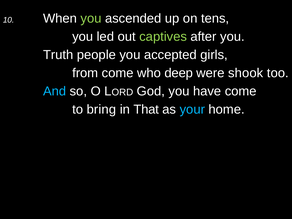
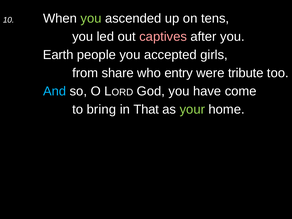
captives colour: light green -> pink (163, 37)
Truth: Truth -> Earth (58, 55)
from come: come -> share (118, 73)
deep: deep -> entry (179, 73)
shook: shook -> tribute (246, 73)
your colour: light blue -> light green (192, 109)
